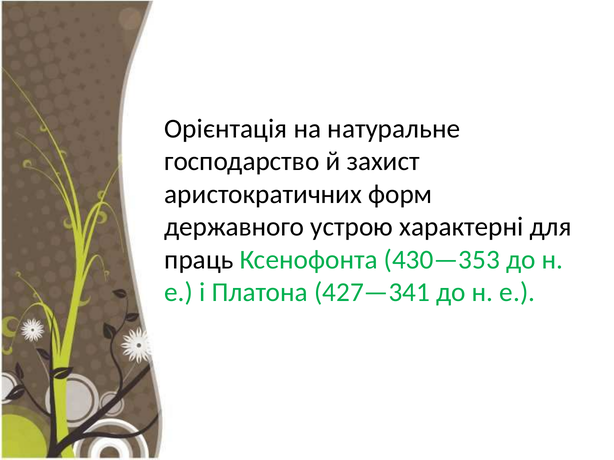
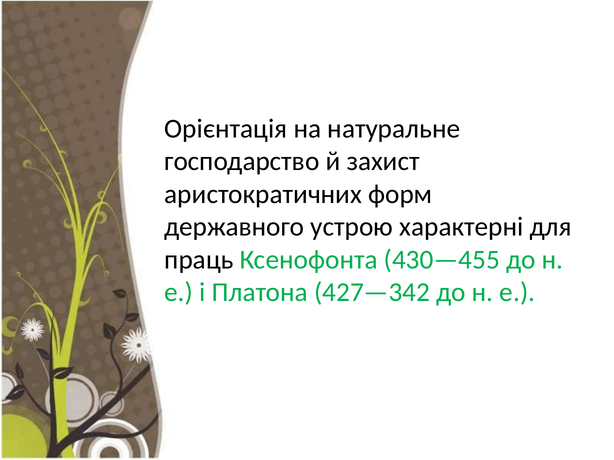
430—353: 430—353 -> 430—455 (442, 260)
427—341: 427—341 -> 427—342 (372, 293)
